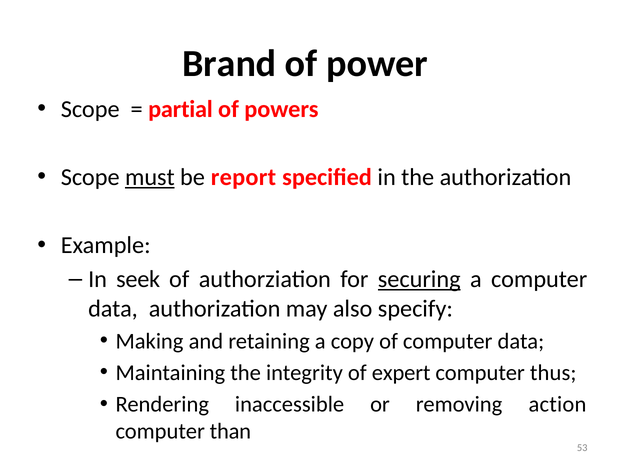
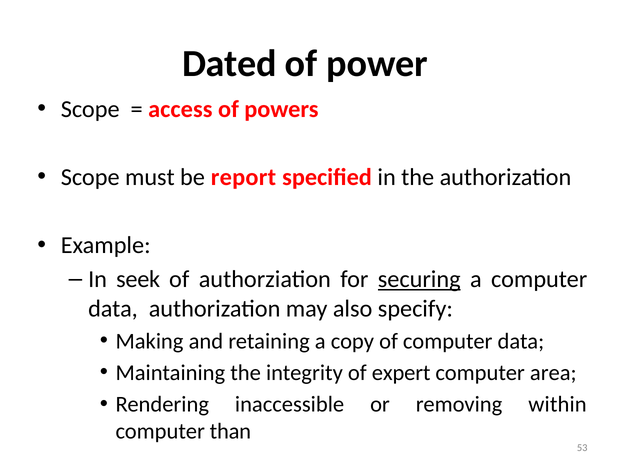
Brand: Brand -> Dated (229, 63)
partial: partial -> access (180, 109)
must underline: present -> none (150, 177)
thus: thus -> area (553, 373)
action: action -> within (558, 404)
